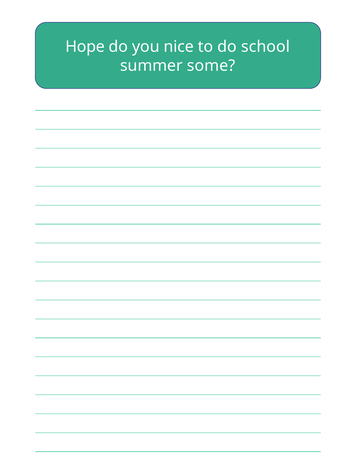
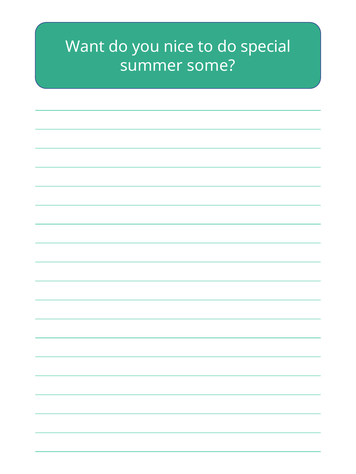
Hope: Hope -> Want (85, 47)
school: school -> special (266, 47)
